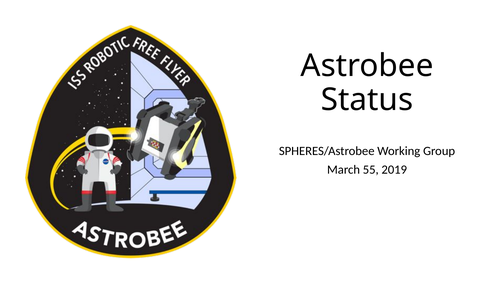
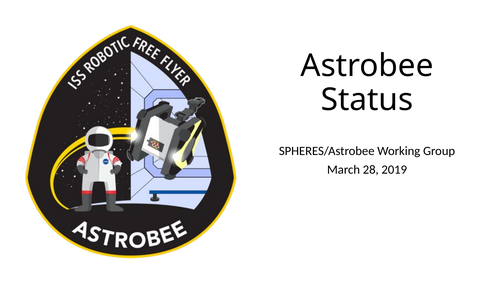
55: 55 -> 28 (371, 170)
